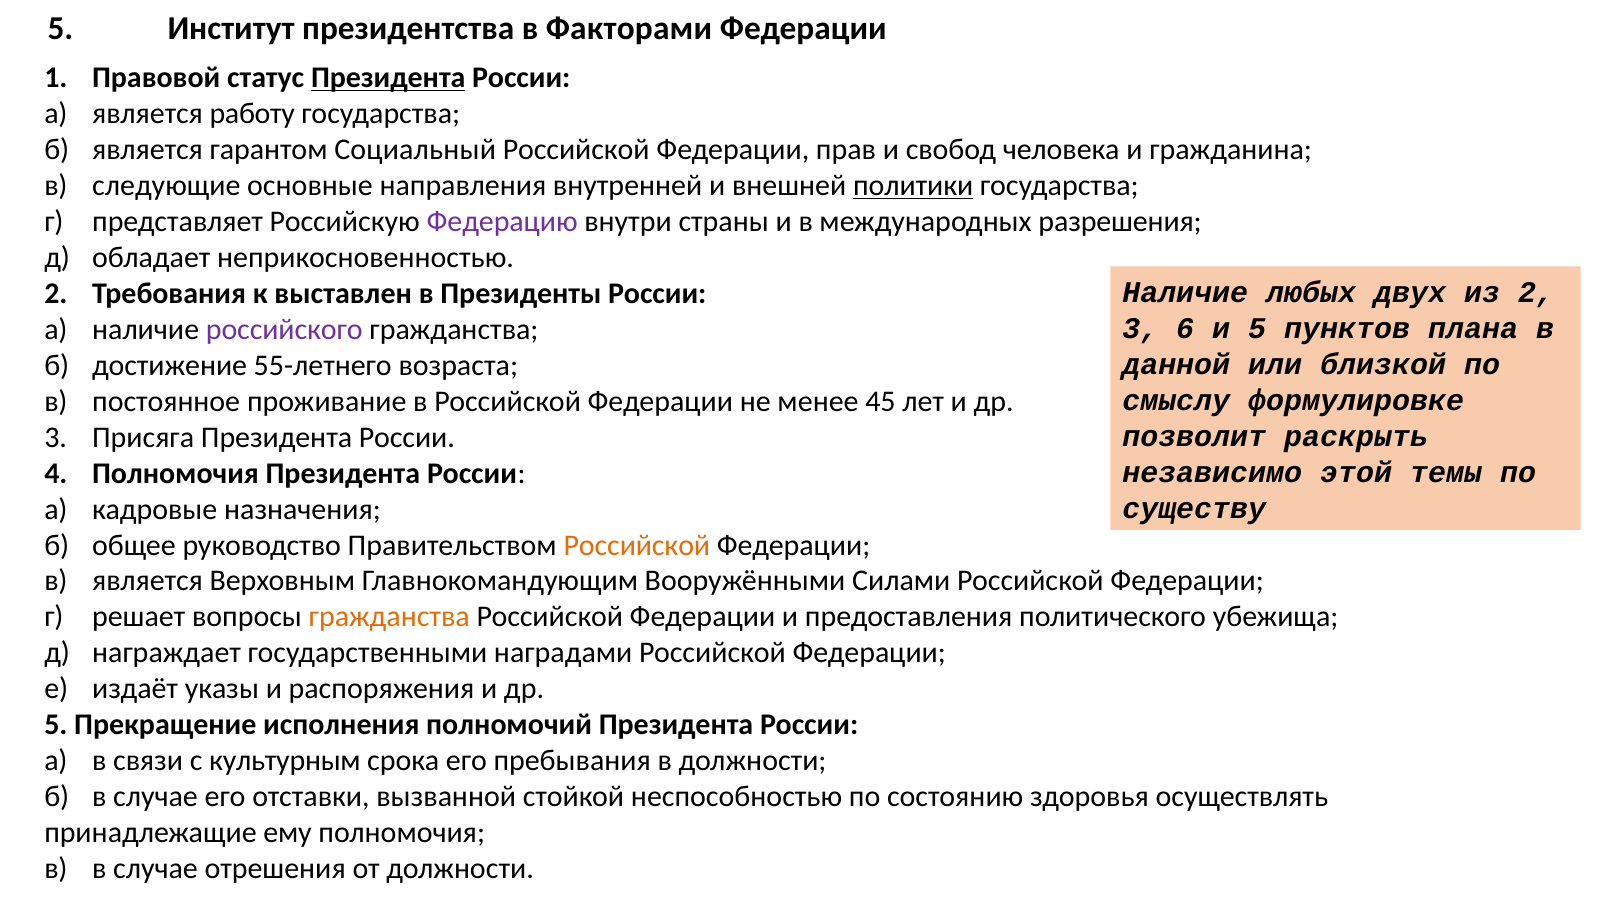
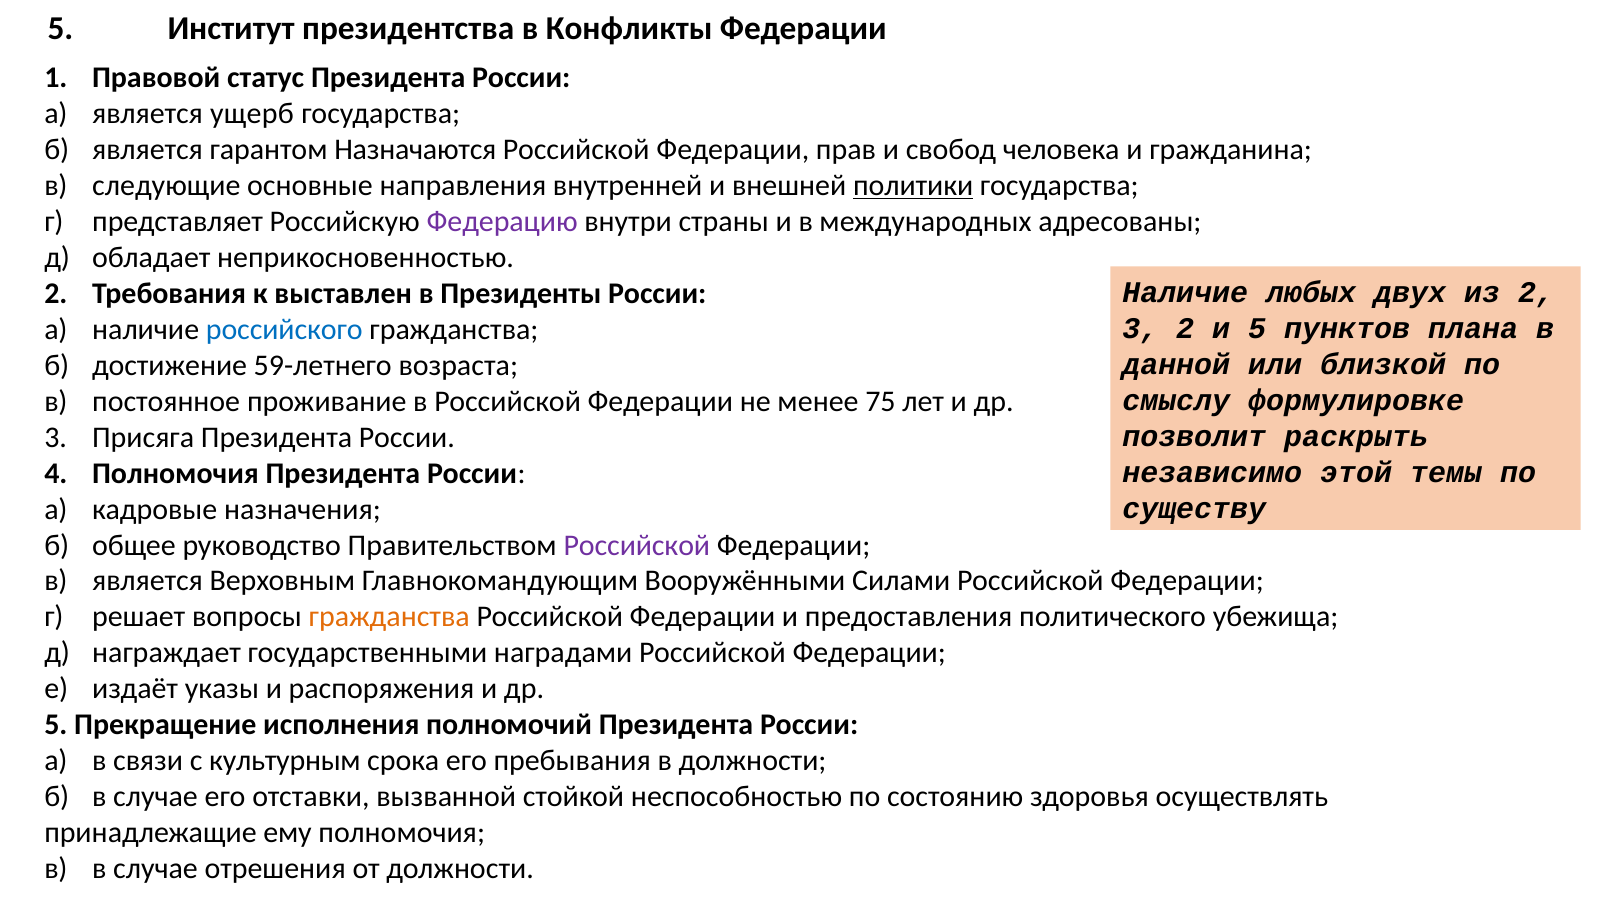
Факторами: Факторами -> Конфликты (629, 28)
Президента underline: present -> none (388, 78)
работу: работу -> ущерб (252, 114)
Социальный: Социальный -> Назначаются (415, 150)
разрешения: разрешения -> адресованы (1120, 222)
российского colour: purple -> blue (284, 330)
3 6: 6 -> 2 (1185, 329)
55-летнего: 55-летнего -> 59-летнего (323, 366)
45: 45 -> 75 (880, 401)
Российской colour: orange -> purple (637, 545)
